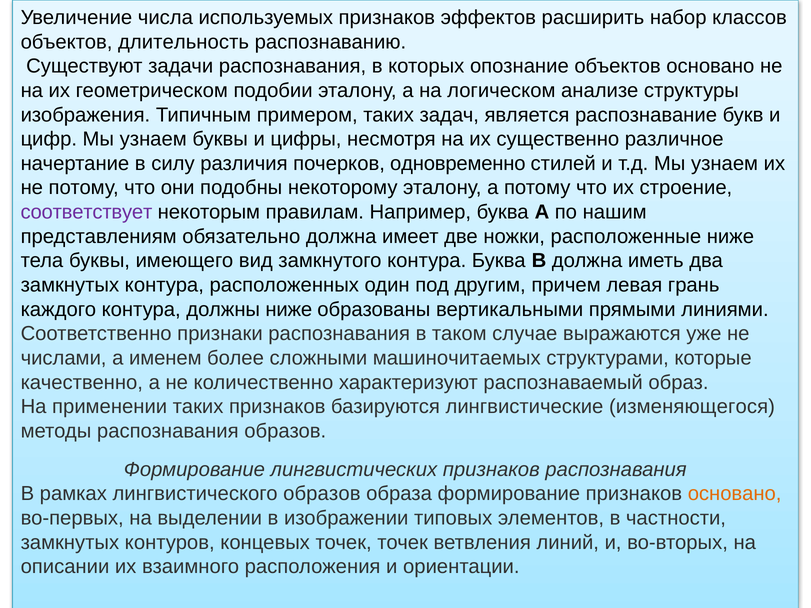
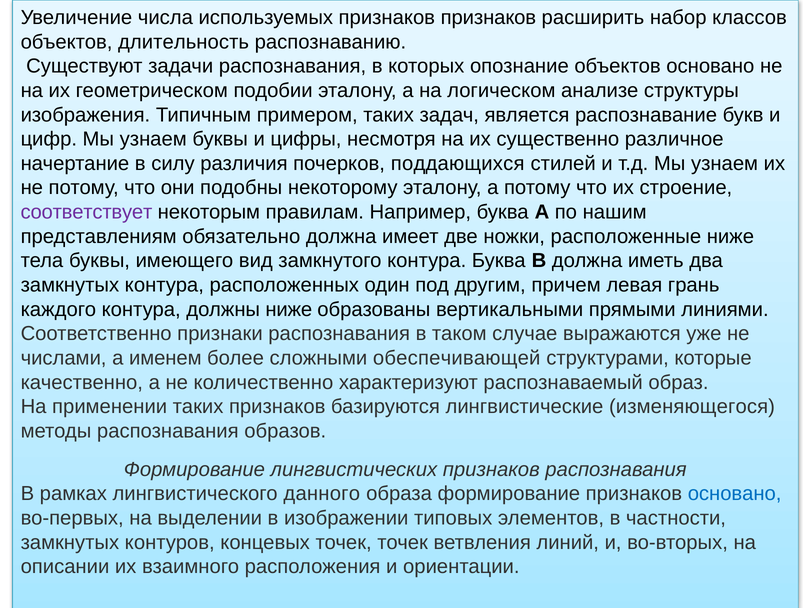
признаков эффектов: эффектов -> признаков (488, 18)
одновременно: одновременно -> поддающихся (458, 164)
машиночитаемых: машиночитаемых -> обеспечивающей (457, 358)
лингвистического образов: образов -> данного (322, 494)
основано colour: orange -> blue (735, 494)
